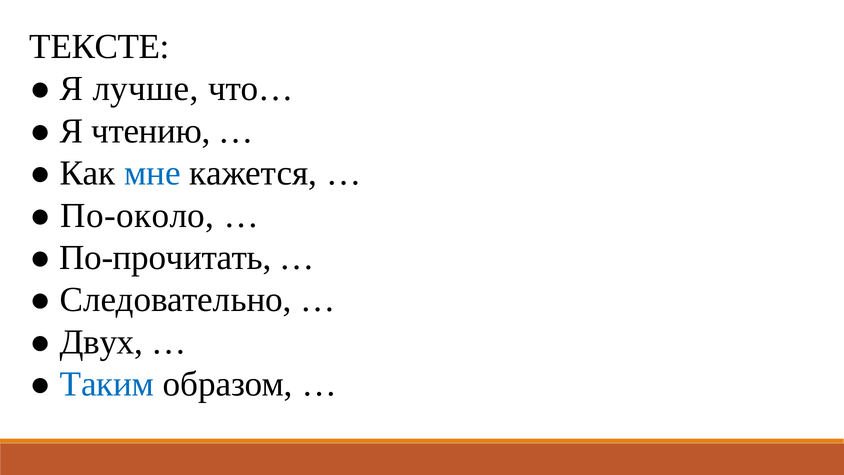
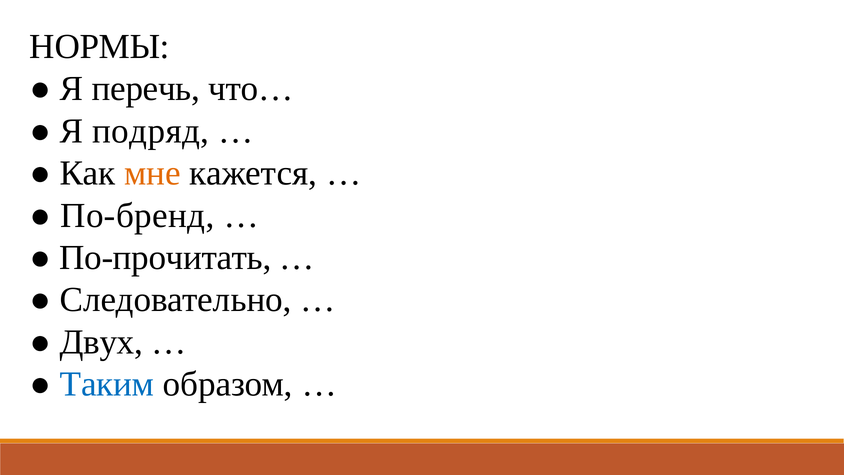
ТЕКСТЕ: ТЕКСТЕ -> НОРМЫ (100, 47)
лучше: лучше -> перечь (146, 89)
чтению: чтению -> подряд (151, 131)
мне colour: blue -> orange (152, 173)
По-около: По-около -> По-бренд (137, 215)
